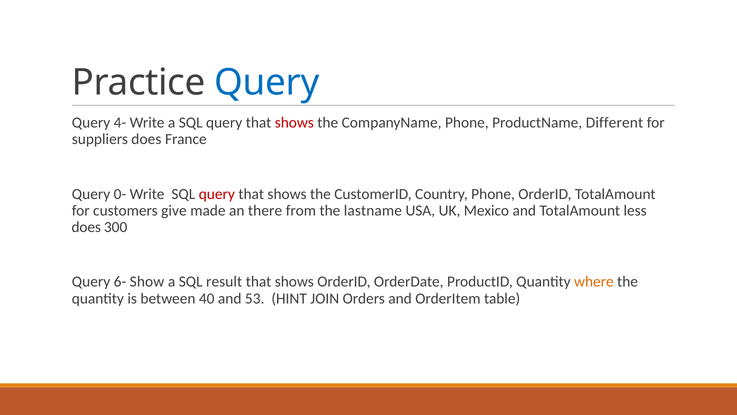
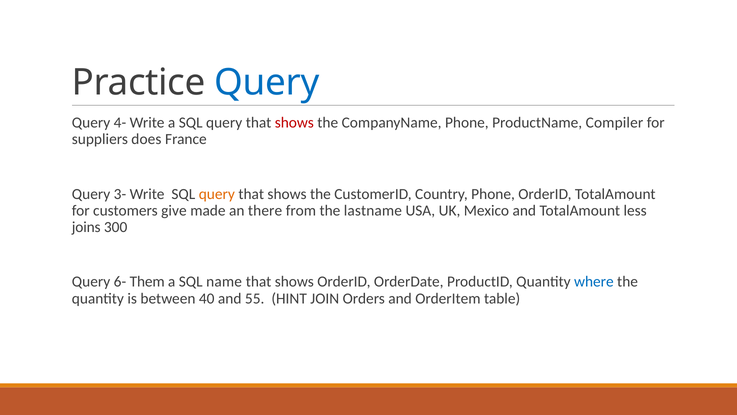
Different: Different -> Compiler (614, 123)
0-: 0- -> 3- (120, 194)
query colour: red -> orange (217, 194)
does: does -> joins (86, 227)
Show: Show -> Them (147, 282)
result: result -> name (224, 282)
where colour: orange -> blue (594, 282)
53: 53 -> 55 (255, 298)
